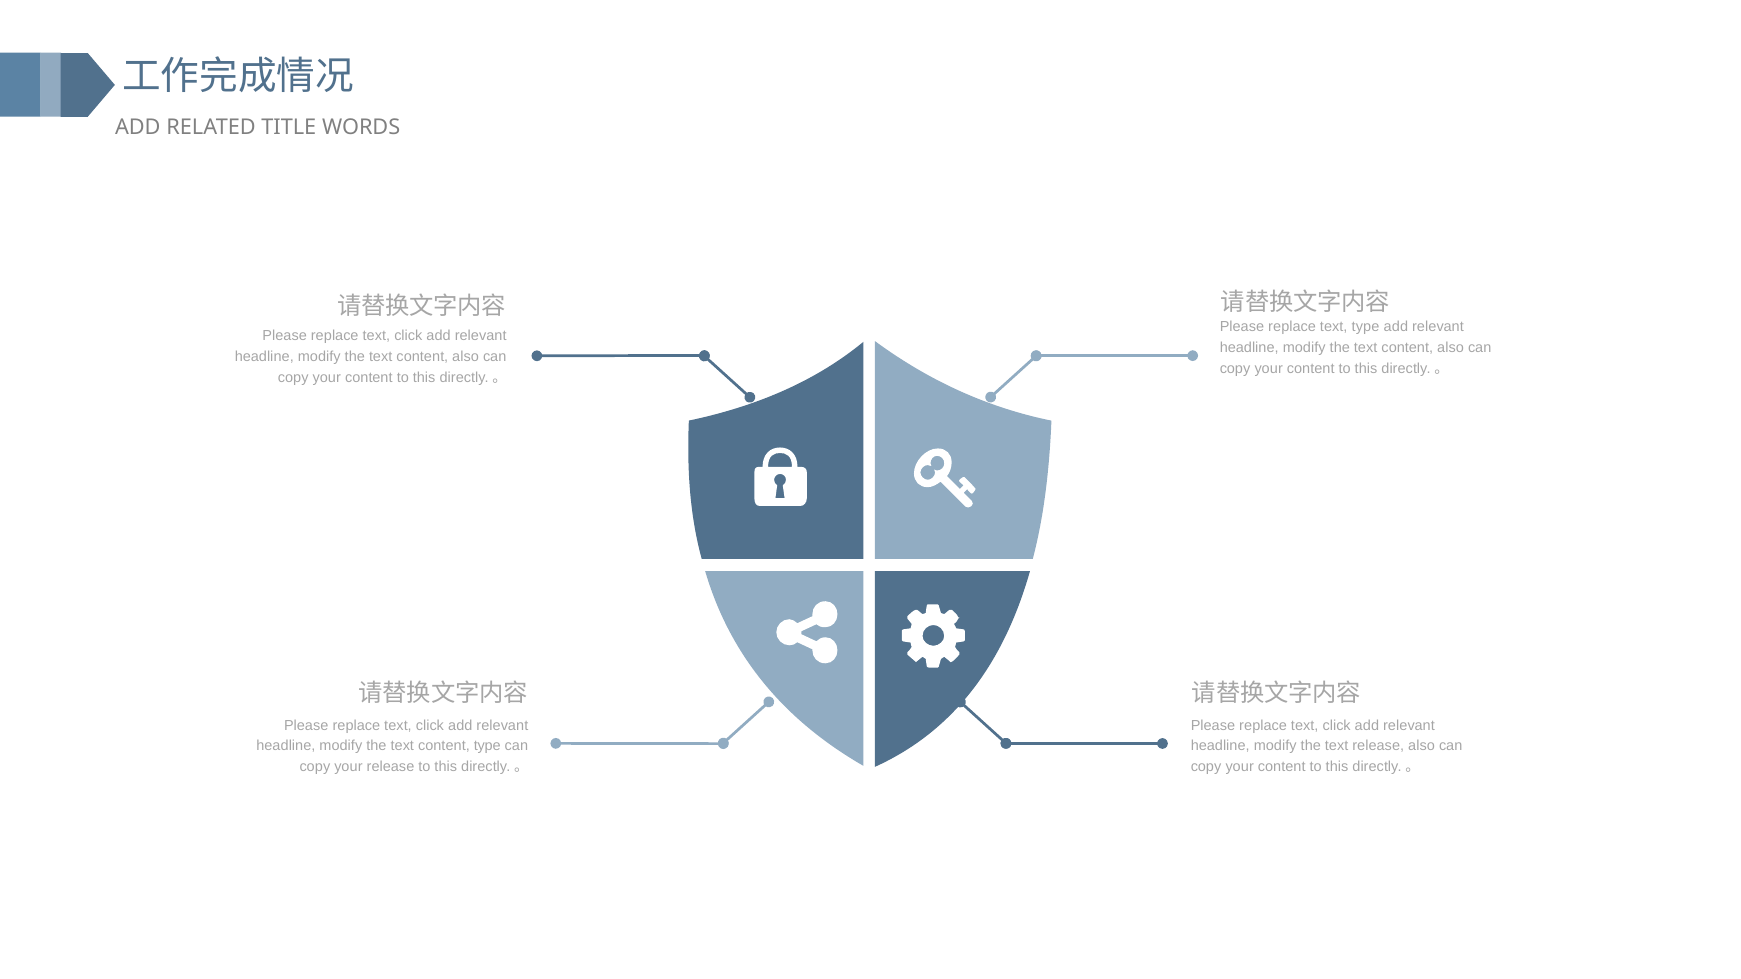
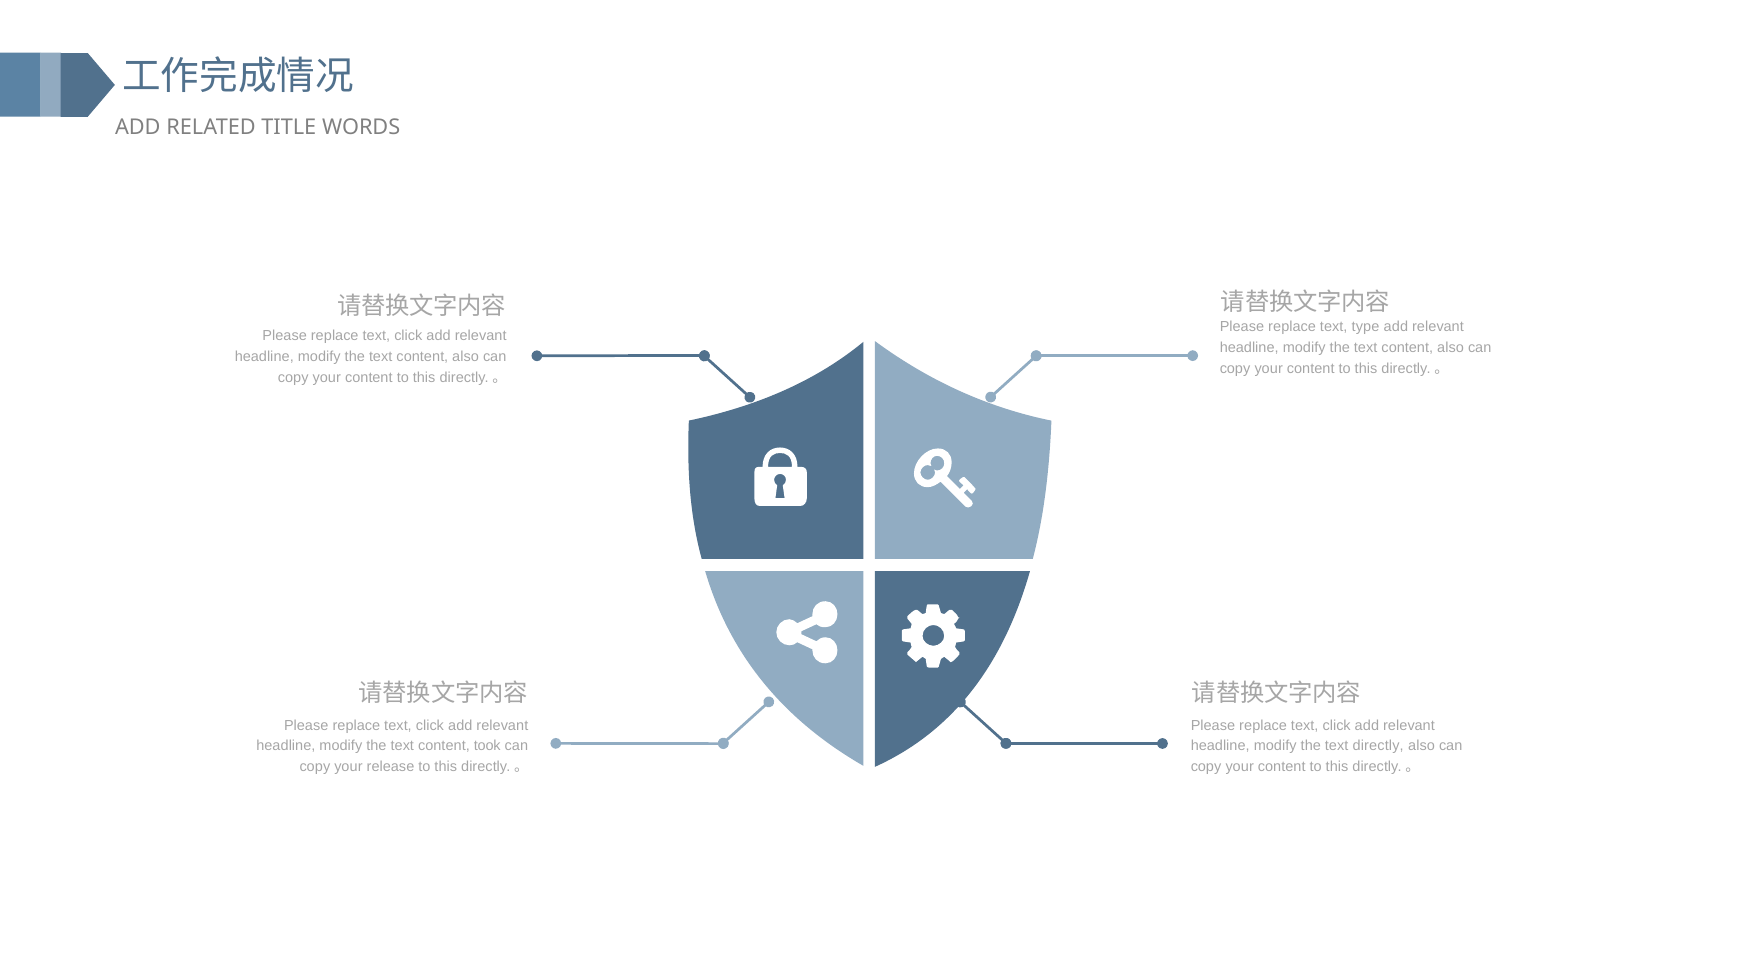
content type: type -> took (487, 746)
text release: release -> directly (1378, 746)
